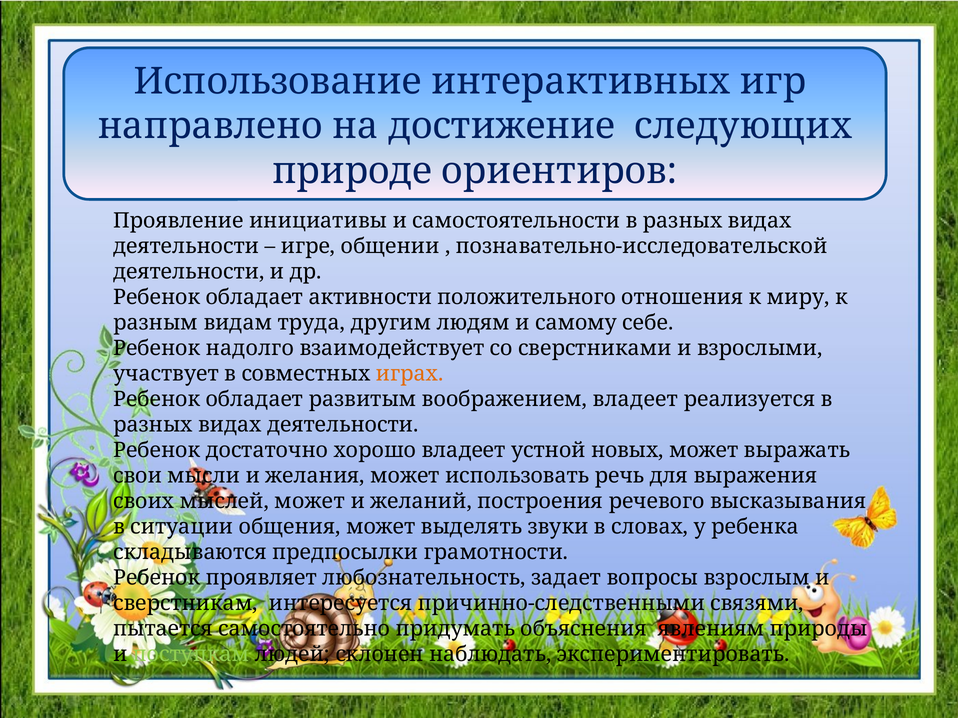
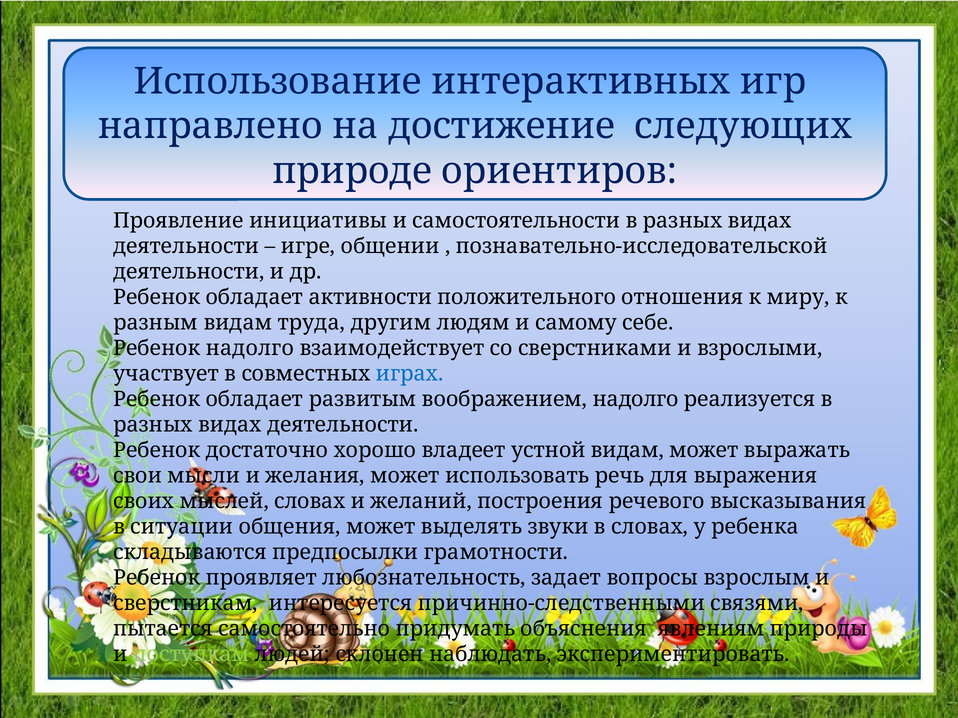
играх colour: orange -> blue (410, 374)
воображением владеет: владеет -> надолго (636, 400)
устной новых: новых -> видам (627, 451)
мыслей может: может -> словах (310, 502)
